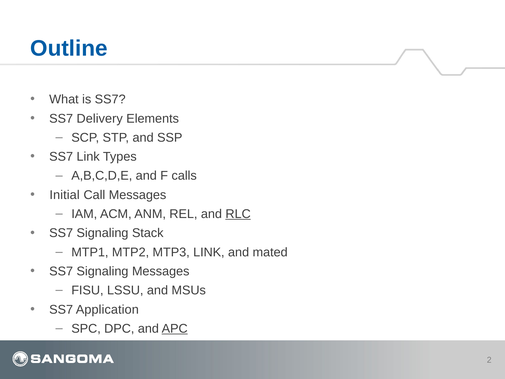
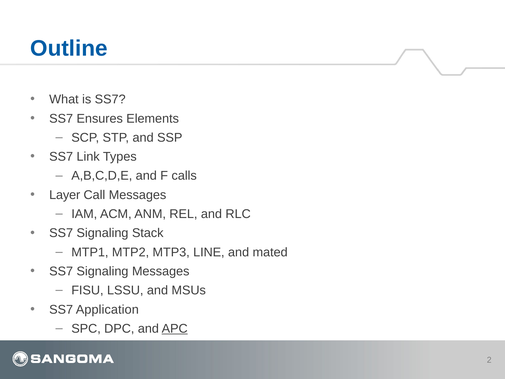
Delivery: Delivery -> Ensures (100, 118)
Initial: Initial -> Layer (65, 195)
RLC underline: present -> none (238, 214)
MTP3 LINK: LINK -> LINE (209, 252)
